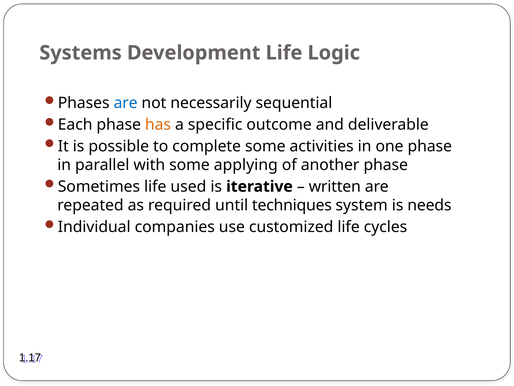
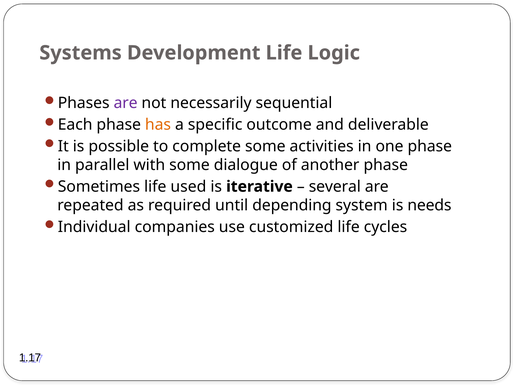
are colour: blue -> purple (126, 103)
applying: applying -> dialogue (246, 165)
written: written -> several (335, 186)
techniques: techniques -> depending (292, 205)
